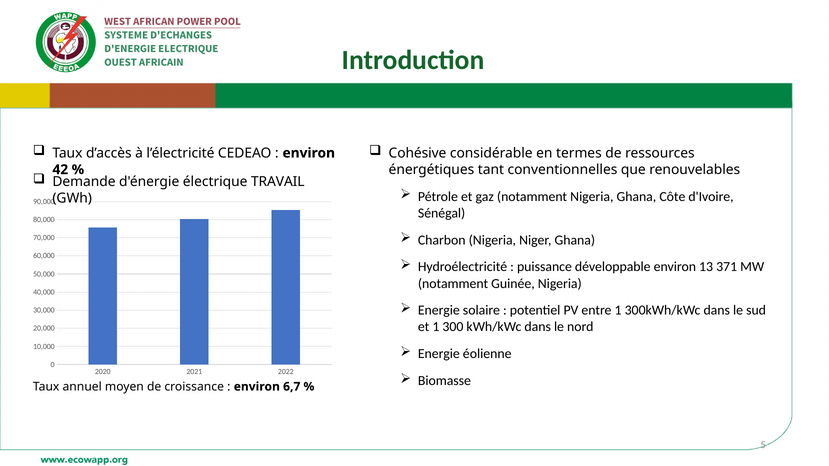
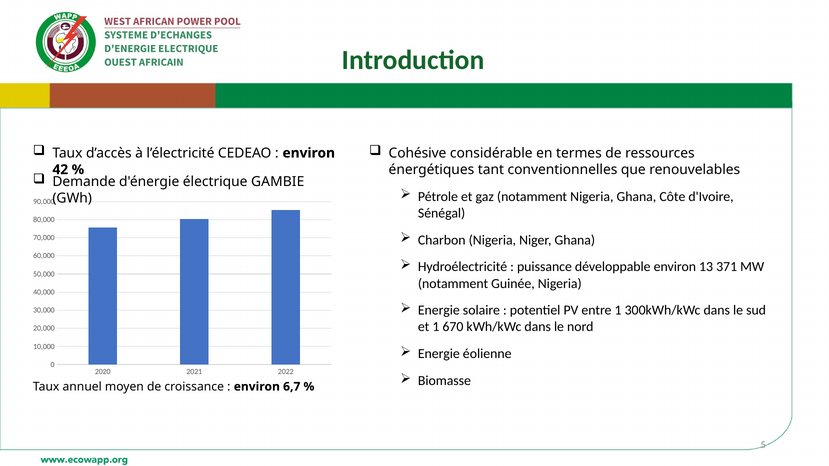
TRAVAIL: TRAVAIL -> GAMBIE (278, 182)
300: 300 -> 670 (453, 327)
